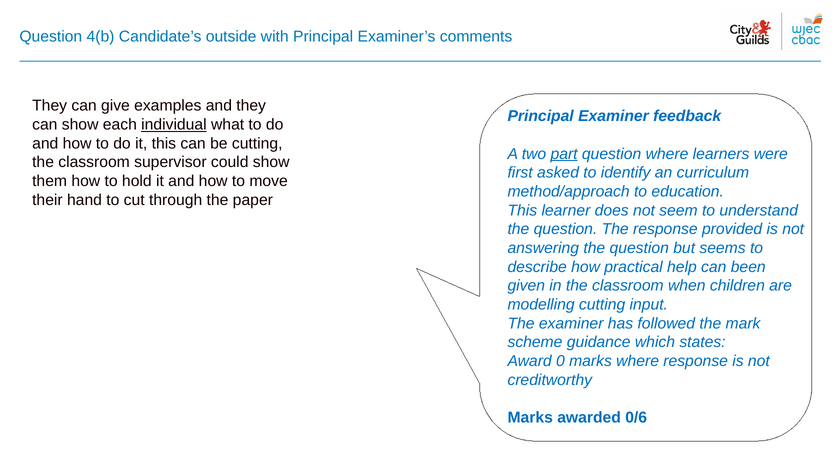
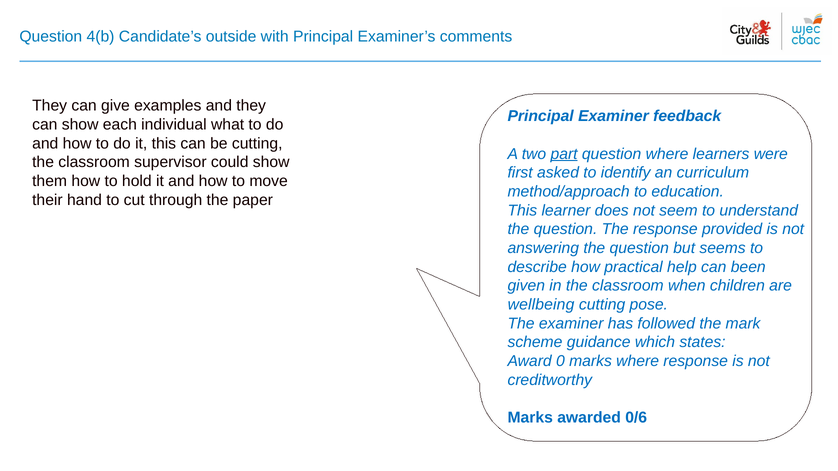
individual underline: present -> none (174, 125)
modelling: modelling -> wellbeing (541, 305)
input: input -> pose (649, 305)
